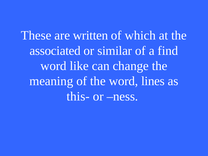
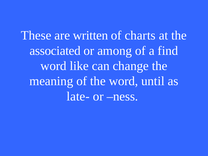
which: which -> charts (140, 35)
similar: similar -> among (115, 51)
lines: lines -> until (153, 81)
this-: this- -> late- (78, 96)
